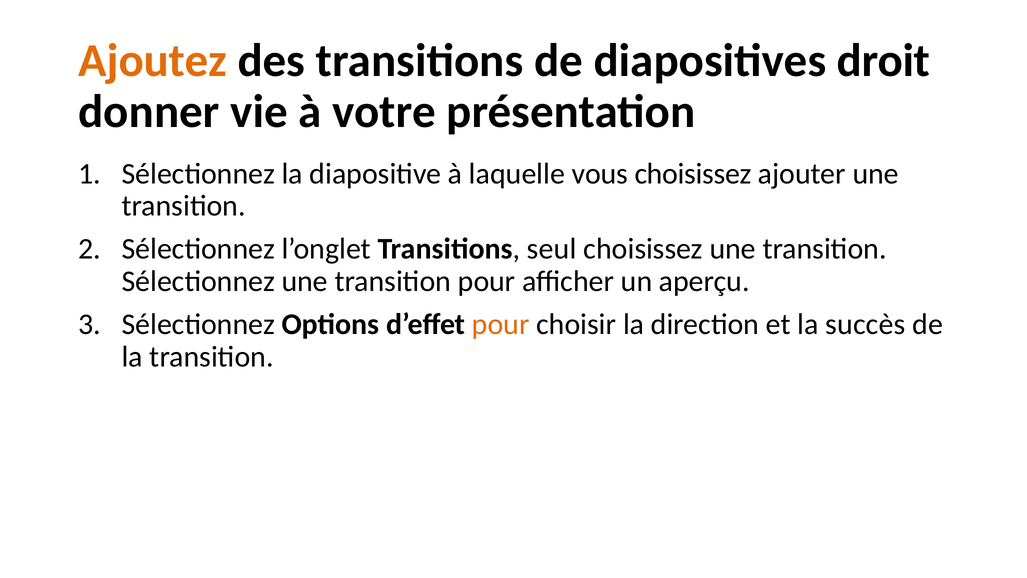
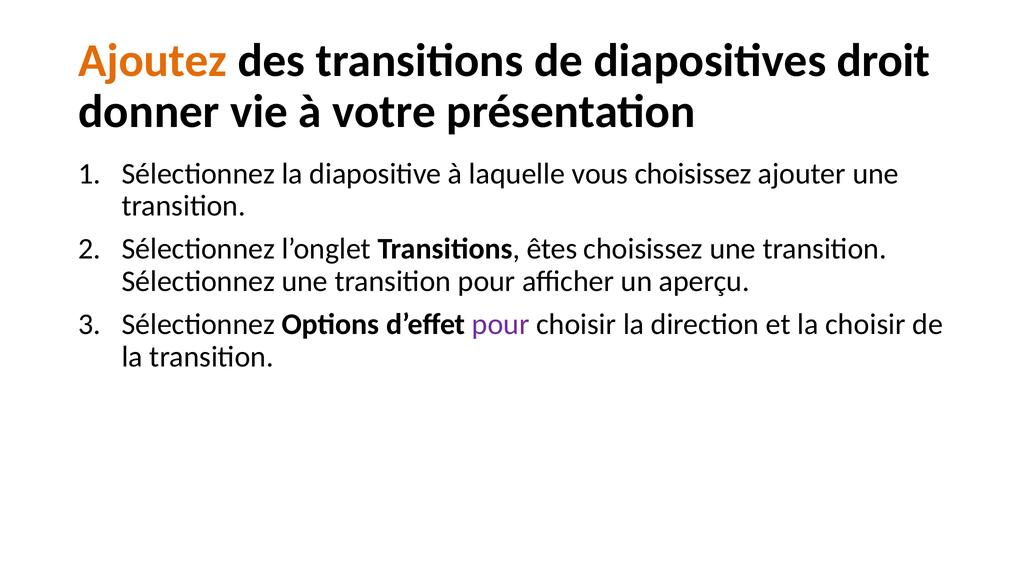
seul: seul -> êtes (552, 249)
pour colour: orange -> purple (501, 324)
la succès: succès -> choisir (865, 324)
